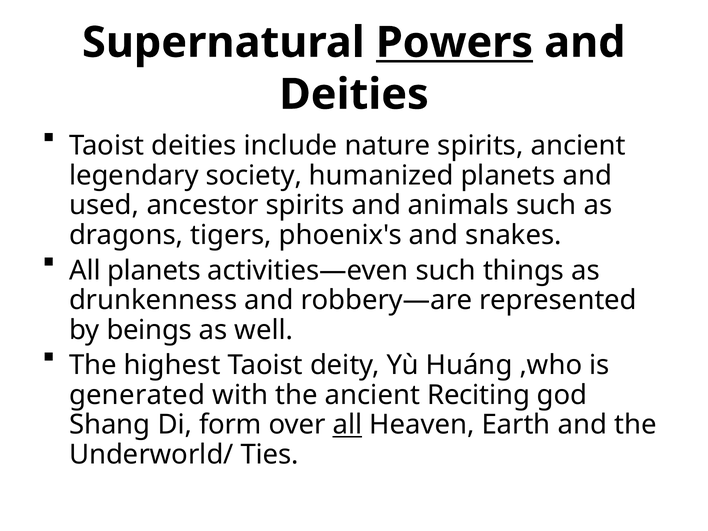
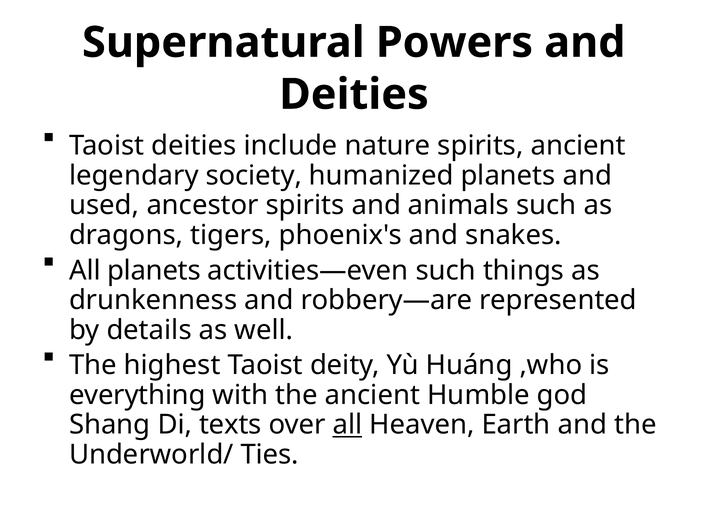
Powers underline: present -> none (454, 43)
beings: beings -> details (149, 330)
generated: generated -> everything (137, 395)
Reciting: Reciting -> Humble (478, 395)
form: form -> texts (230, 425)
